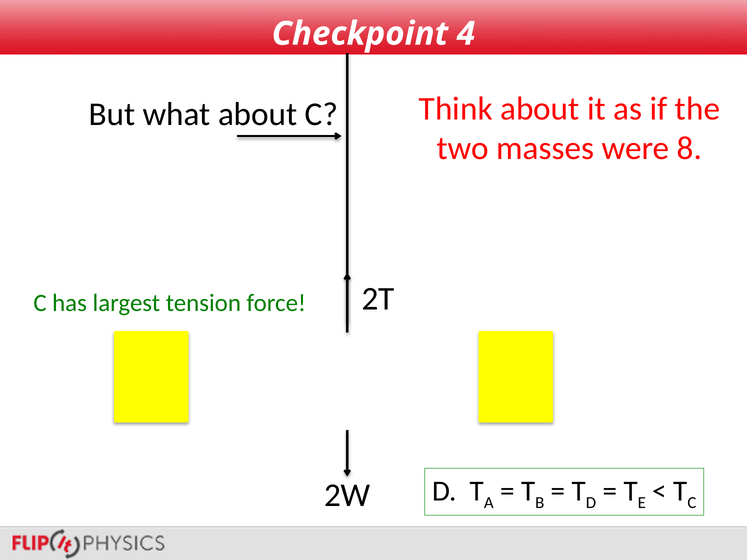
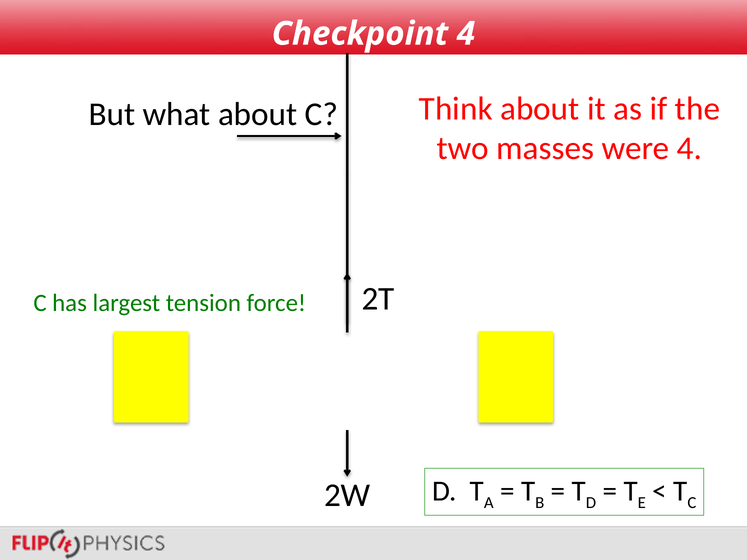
were 8: 8 -> 4 (690, 149)
